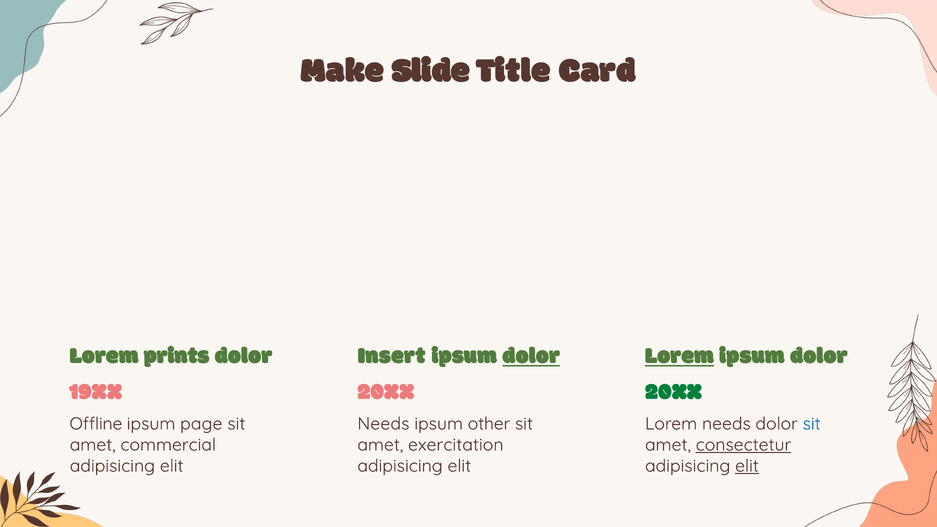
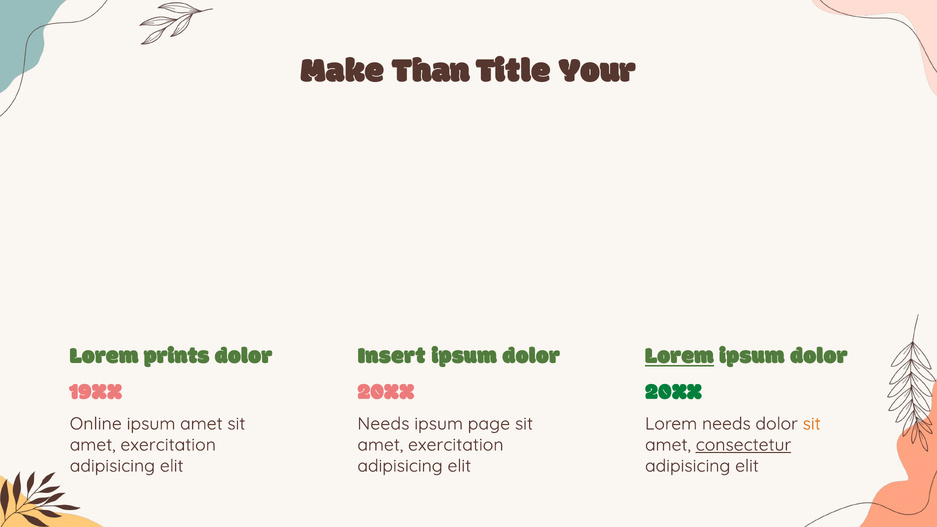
Slide: Slide -> Than (431, 70)
Card: Card -> Your (597, 70)
dolor underline: present -> none (531, 356)
Offline: Offline -> Online (96, 424)
ipsum page: page -> amet (201, 424)
other: other -> page (489, 424)
sit colour: blue -> orange (812, 424)
commercial: commercial -> exercitation (168, 445)
elit underline: present -> none (747, 466)
